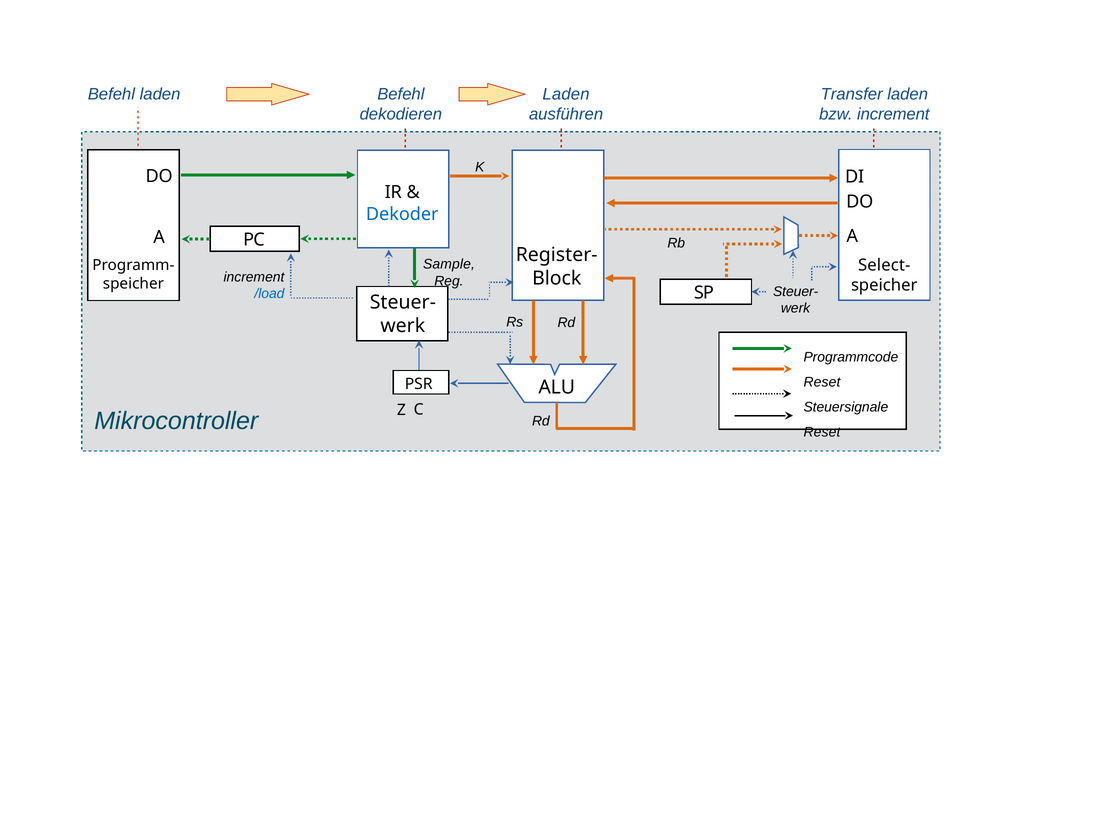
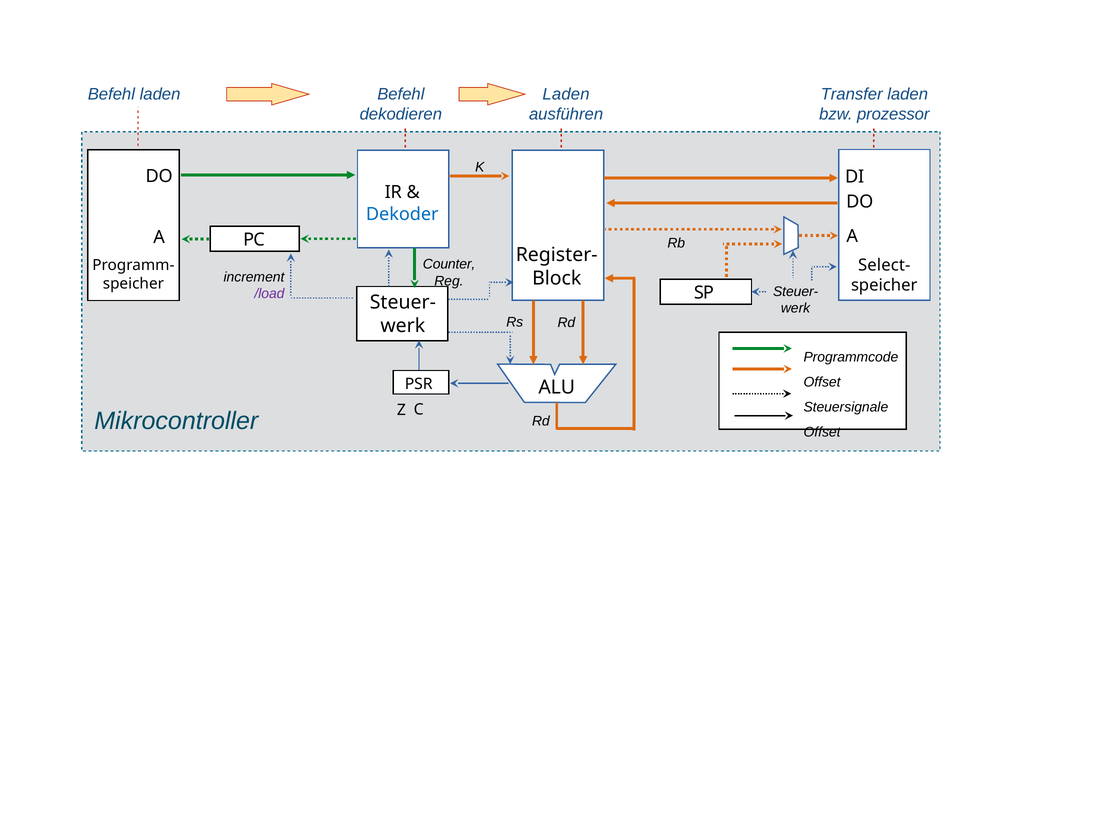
bzw increment: increment -> prozessor (893, 114)
Sample: Sample -> Counter (449, 264)
/load colour: blue -> purple (269, 294)
Reset: Reset -> Offset (822, 382)
Reset: Reset -> Offset (822, 432)
